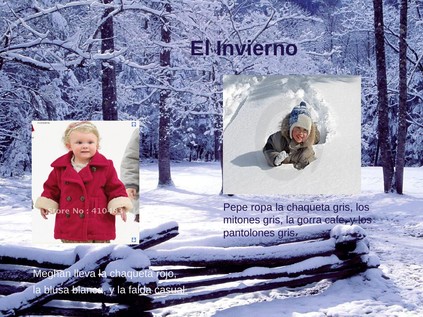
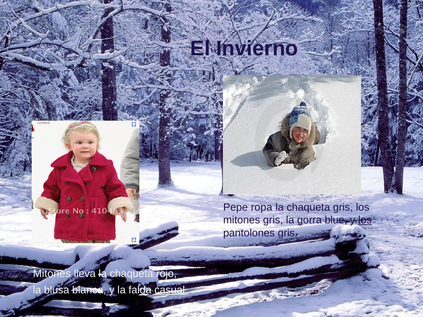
cafe: cafe -> blue (336, 220)
los underline: none -> present (365, 220)
Meghan: Meghan -> Mitones (52, 274)
